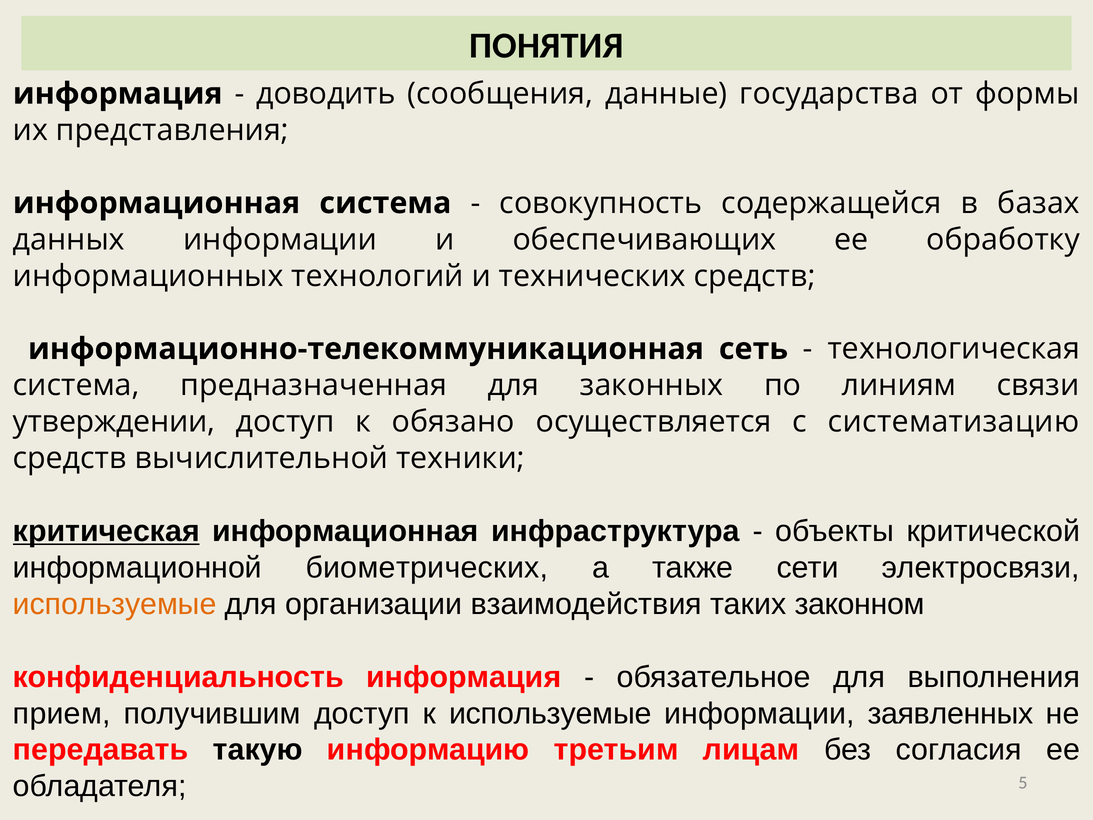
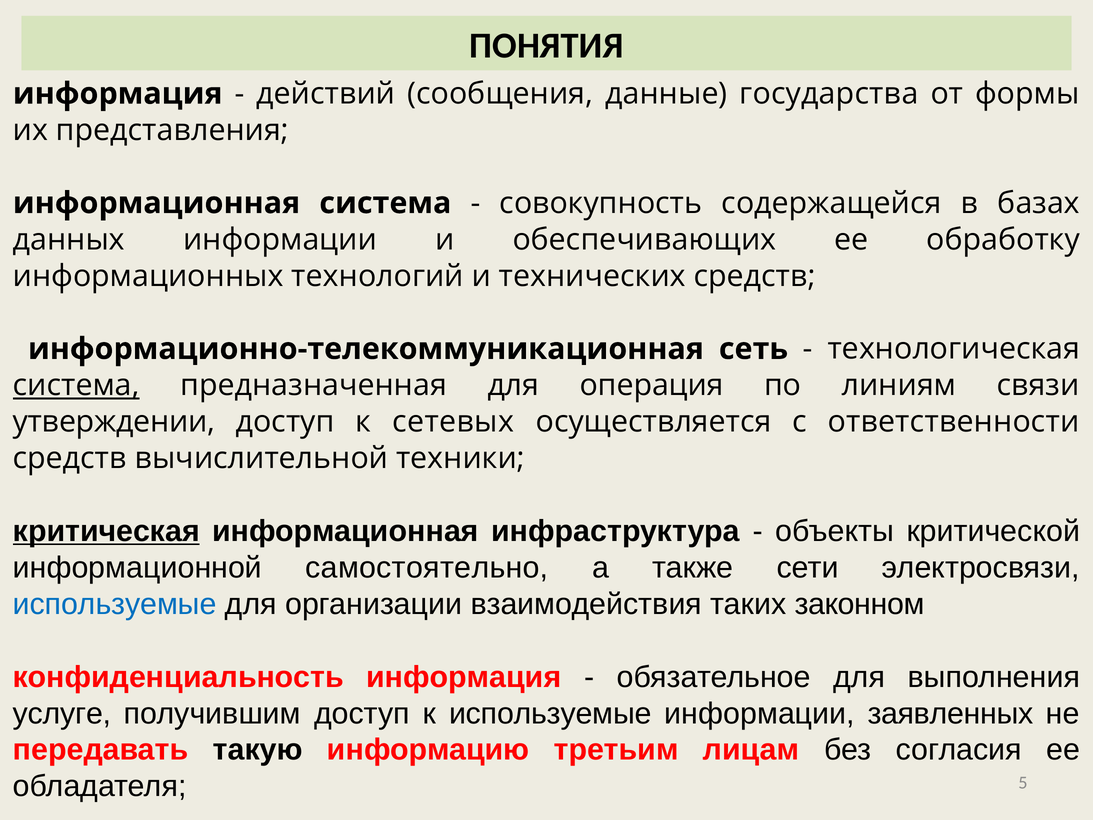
доводить: доводить -> действий (326, 94)
система underline: none -> present (76, 385)
законных: законных -> операция (652, 385)
обязано: обязано -> сетевых (453, 422)
систематизацию: систематизацию -> ответственности (954, 422)
биометрических: биометрических -> самостоятельно (427, 568)
используемые colour: orange -> blue (115, 604)
прием: прием -> услуге (62, 713)
